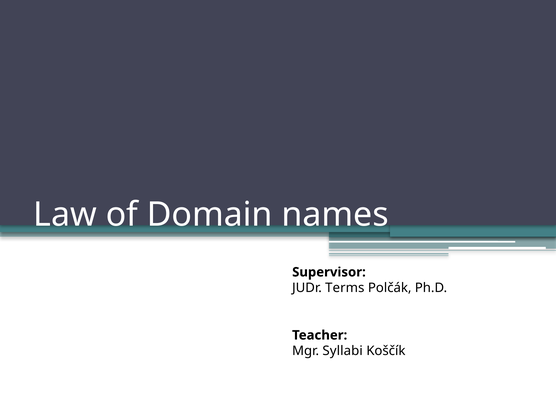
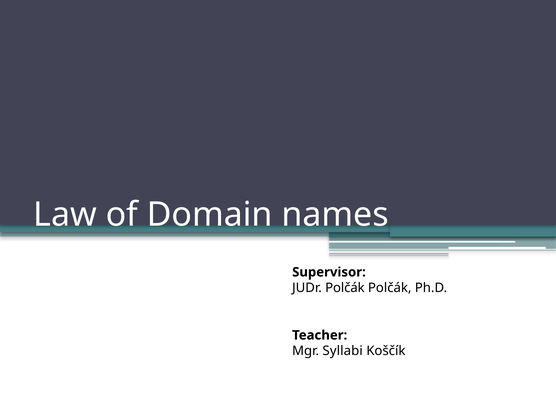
JUDr Terms: Terms -> Polčák (345, 288)
